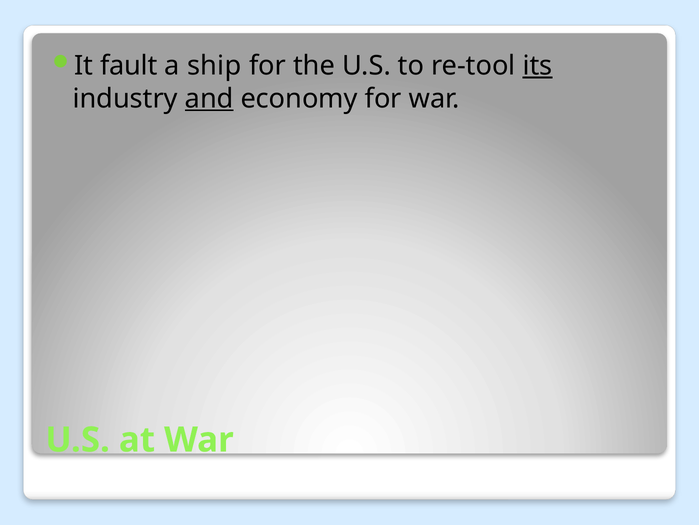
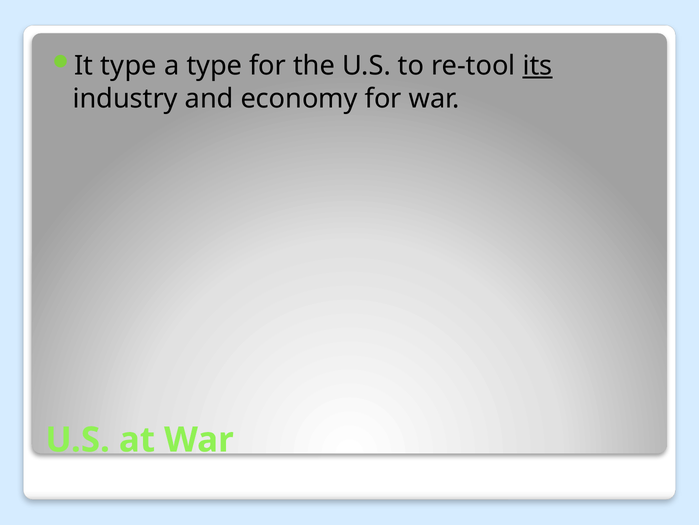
It fault: fault -> type (129, 66)
a ship: ship -> type (214, 66)
and underline: present -> none (209, 98)
